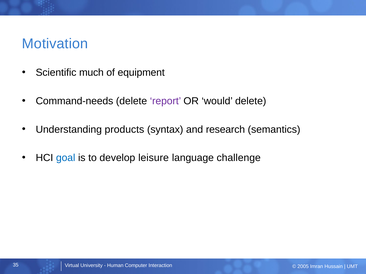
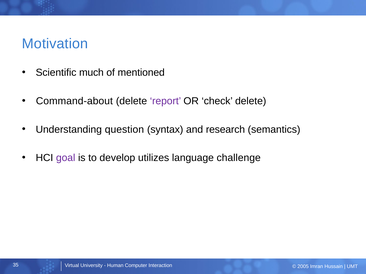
equipment: equipment -> mentioned (141, 73)
Command-needs: Command-needs -> Command-about (74, 101)
would: would -> check (217, 101)
products: products -> question (124, 130)
goal colour: blue -> purple (66, 158)
leisure: leisure -> utilizes (154, 158)
